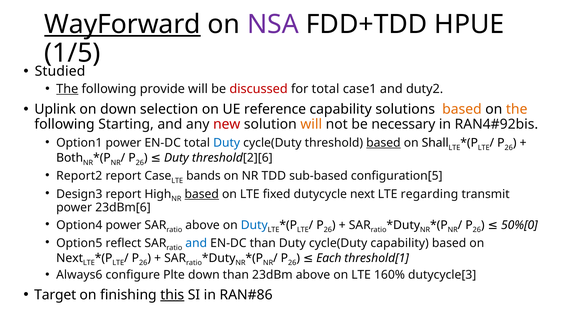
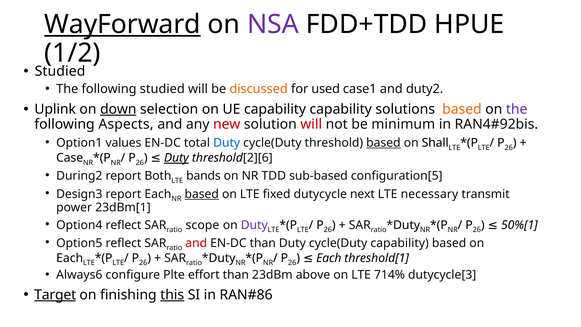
1/5: 1/5 -> 1/2 (72, 53)
The underline: present -> none (67, 89)
following provide: provide -> studied (162, 89)
discussed colour: red -> orange (259, 89)
for total: total -> used (326, 89)
down underline: none -> present (118, 109)
UE reference: reference -> capability (275, 109)
the colour: orange -> purple (517, 109)
Starting: Starting -> Aspects (126, 124)
will colour: orange -> red (311, 124)
necessary: necessary -> minimum (403, 124)
Option1 power: power -> values (123, 143)
Both: Both -> Case (70, 158)
Duty underline: none -> present (176, 158)
Report2: Report2 -> During2 (79, 176)
Case: Case -> Both (158, 176)
report High: High -> Each (158, 194)
regarding: regarding -> necessary (429, 194)
23dBm[6: 23dBm[6 -> 23dBm[1 (123, 207)
Option4 power: power -> reflect (123, 225)
above: above -> scope (202, 225)
Duty colour: blue -> purple (254, 225)
50%[0: 50%[0 -> 50%[1 (519, 225)
and colour: blue -> red (196, 243)
Next: Next -> Each (70, 258)
Plte down: down -> effort (204, 275)
160%: 160% -> 714% (389, 275)
Target underline: none -> present (55, 295)
